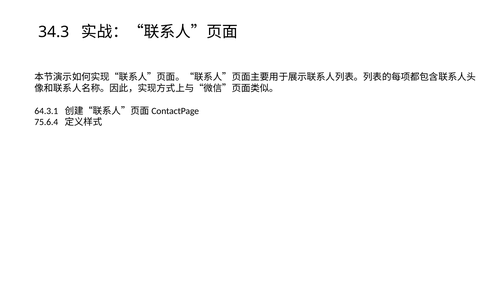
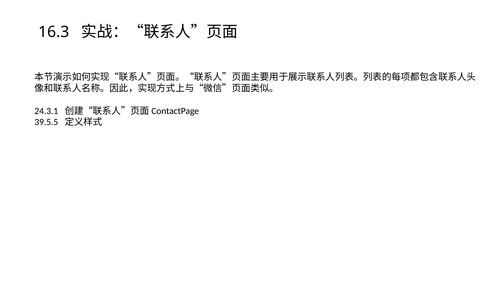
34.3: 34.3 -> 16.3 (54, 32)
64.3.1: 64.3.1 -> 24.3.1 (46, 111)
75.6.4: 75.6.4 -> 39.5.5 (46, 122)
